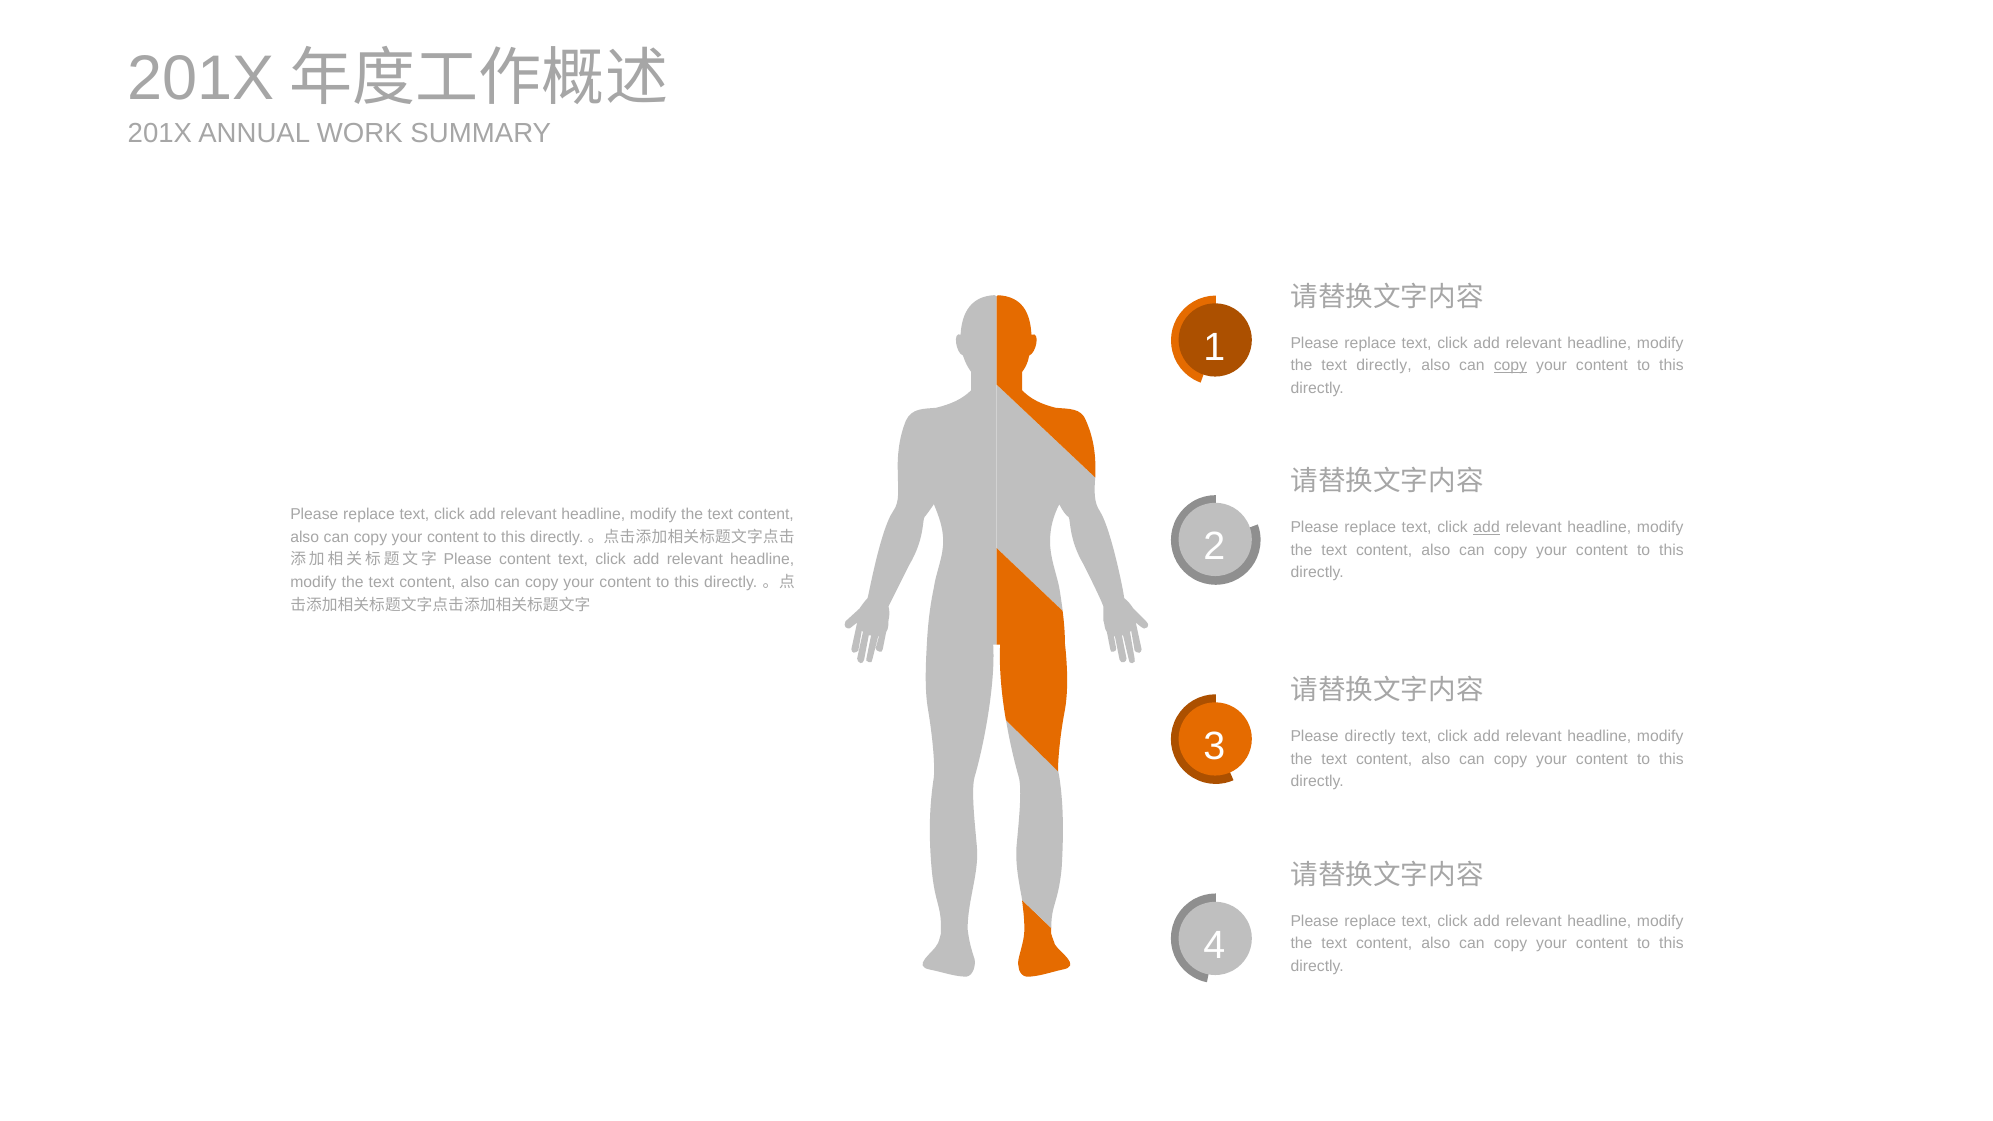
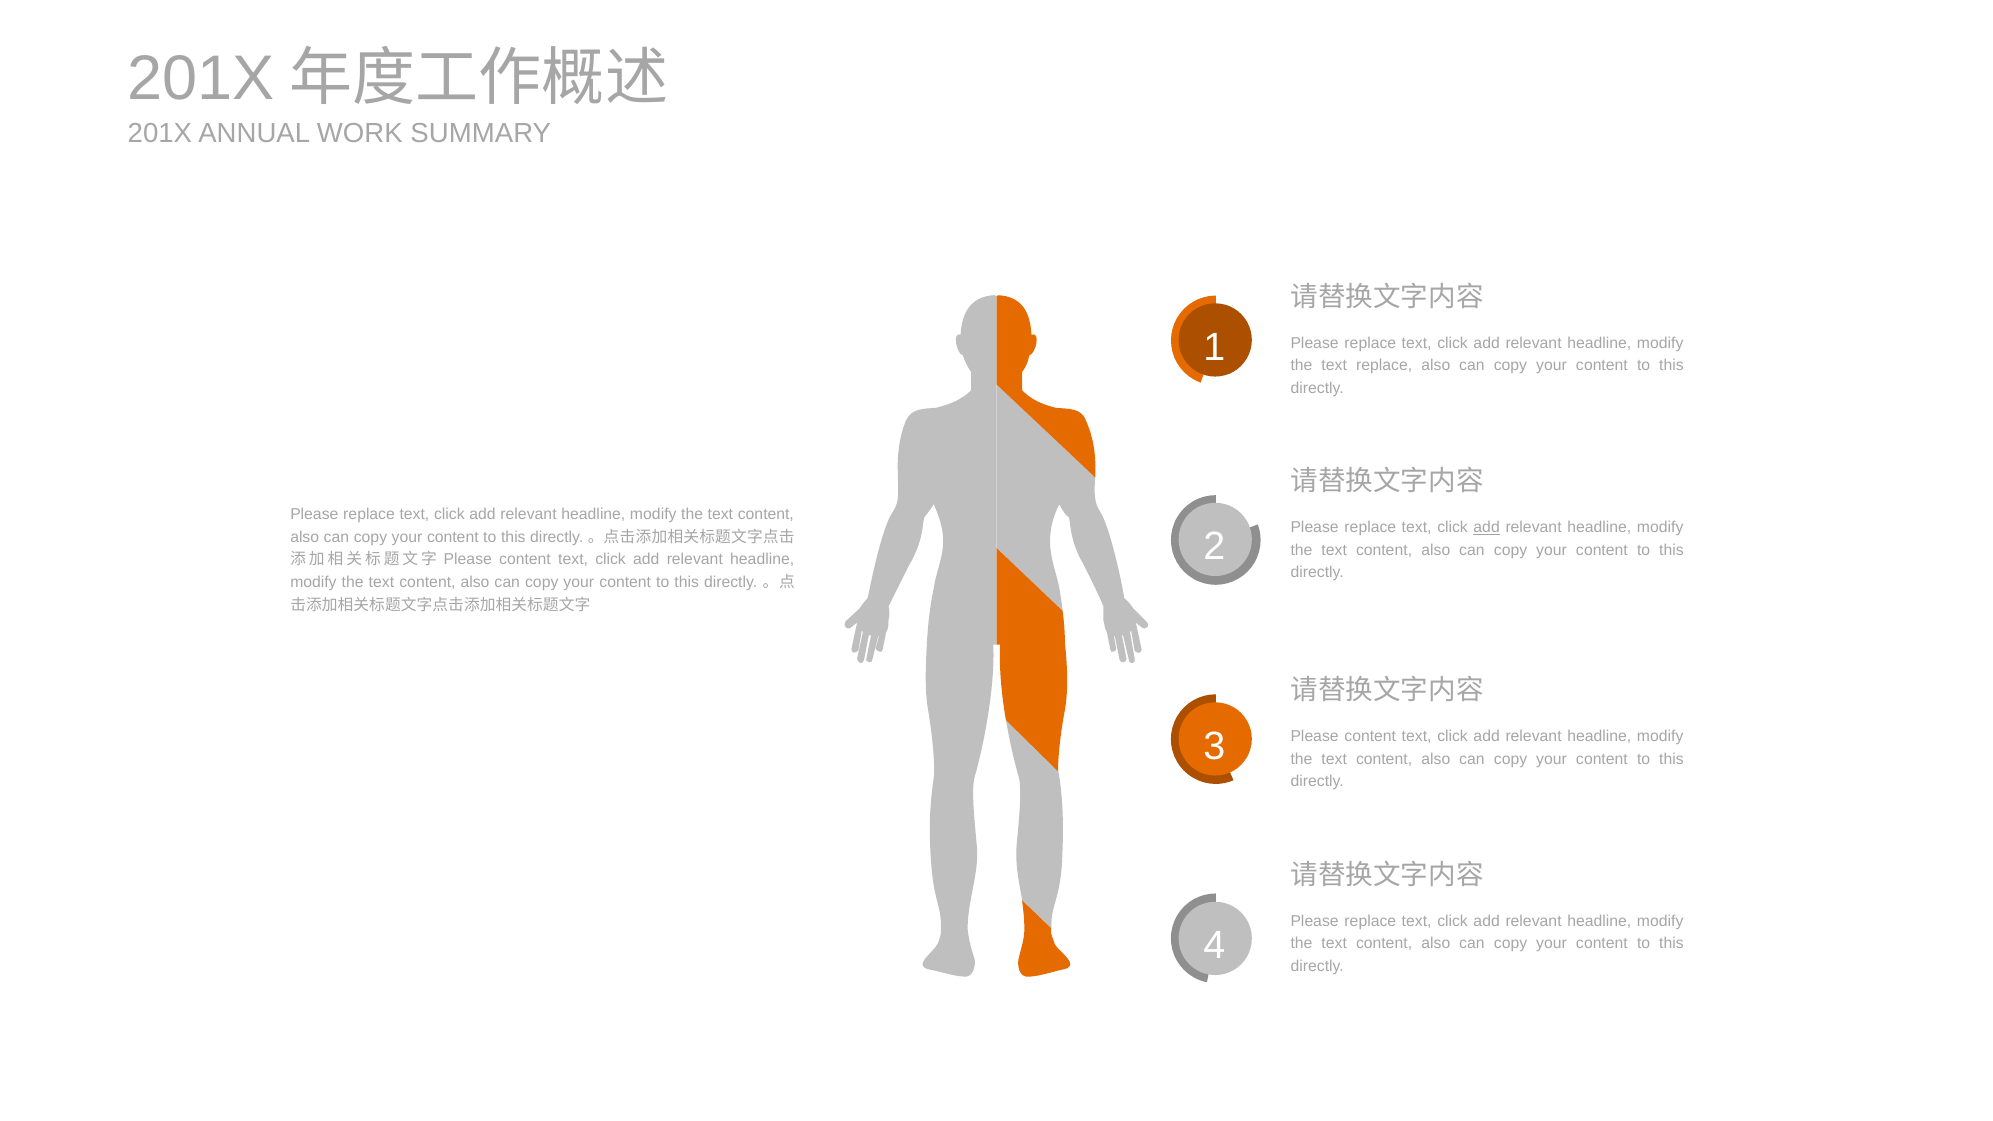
text directly: directly -> replace (1384, 365)
copy underline: present -> none (1510, 365)
directly: directly -> content (1370, 737)
